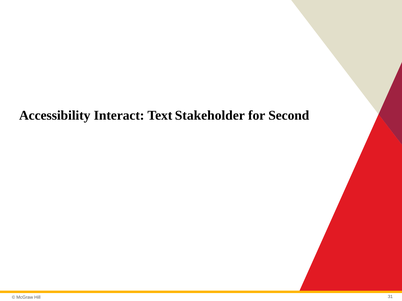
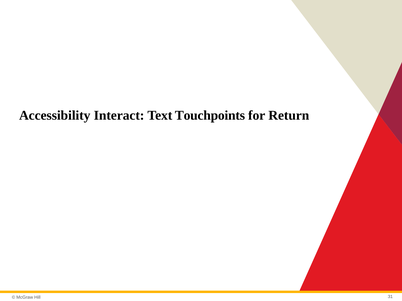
Stakeholder: Stakeholder -> Touchpoints (210, 116)
Second: Second -> Return (289, 116)
